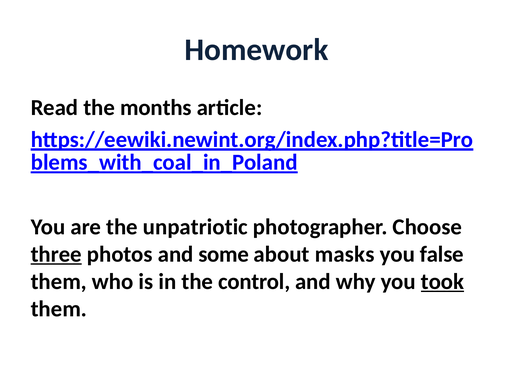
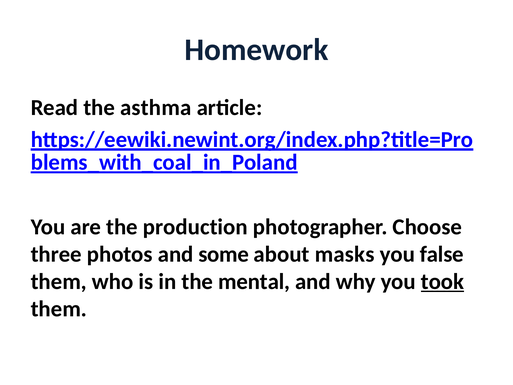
months: months -> asthma (156, 108)
unpatriotic: unpatriotic -> production (195, 227)
three underline: present -> none (56, 254)
control: control -> mental (254, 281)
